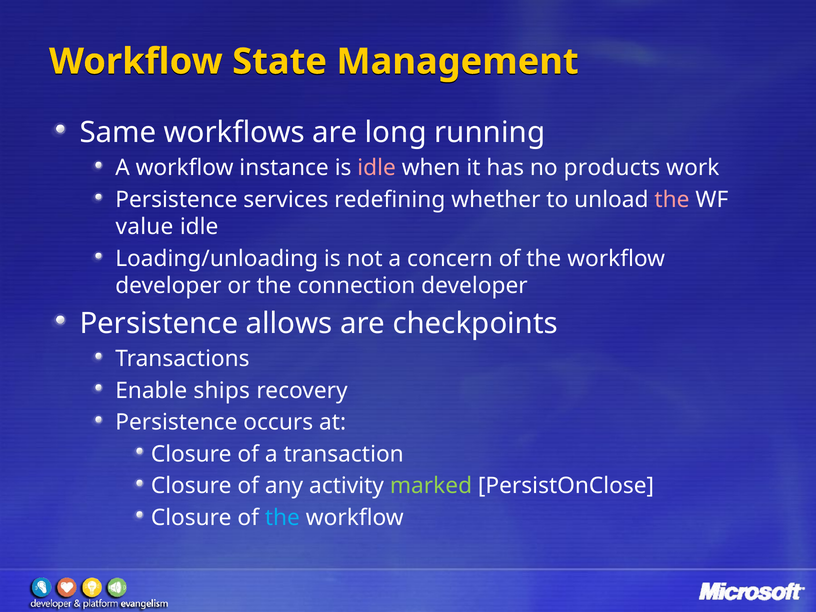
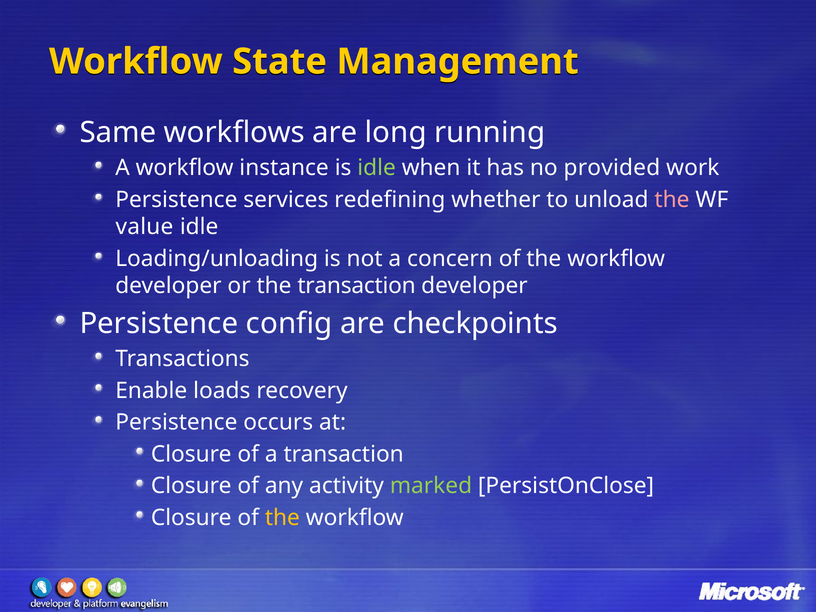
idle colour: pink -> light green (377, 168)
products: products -> provided (612, 168)
the connection: connection -> transaction (357, 286)
allows: allows -> config (289, 323)
ships: ships -> loads (222, 391)
the colour: light blue -> yellow (282, 518)
